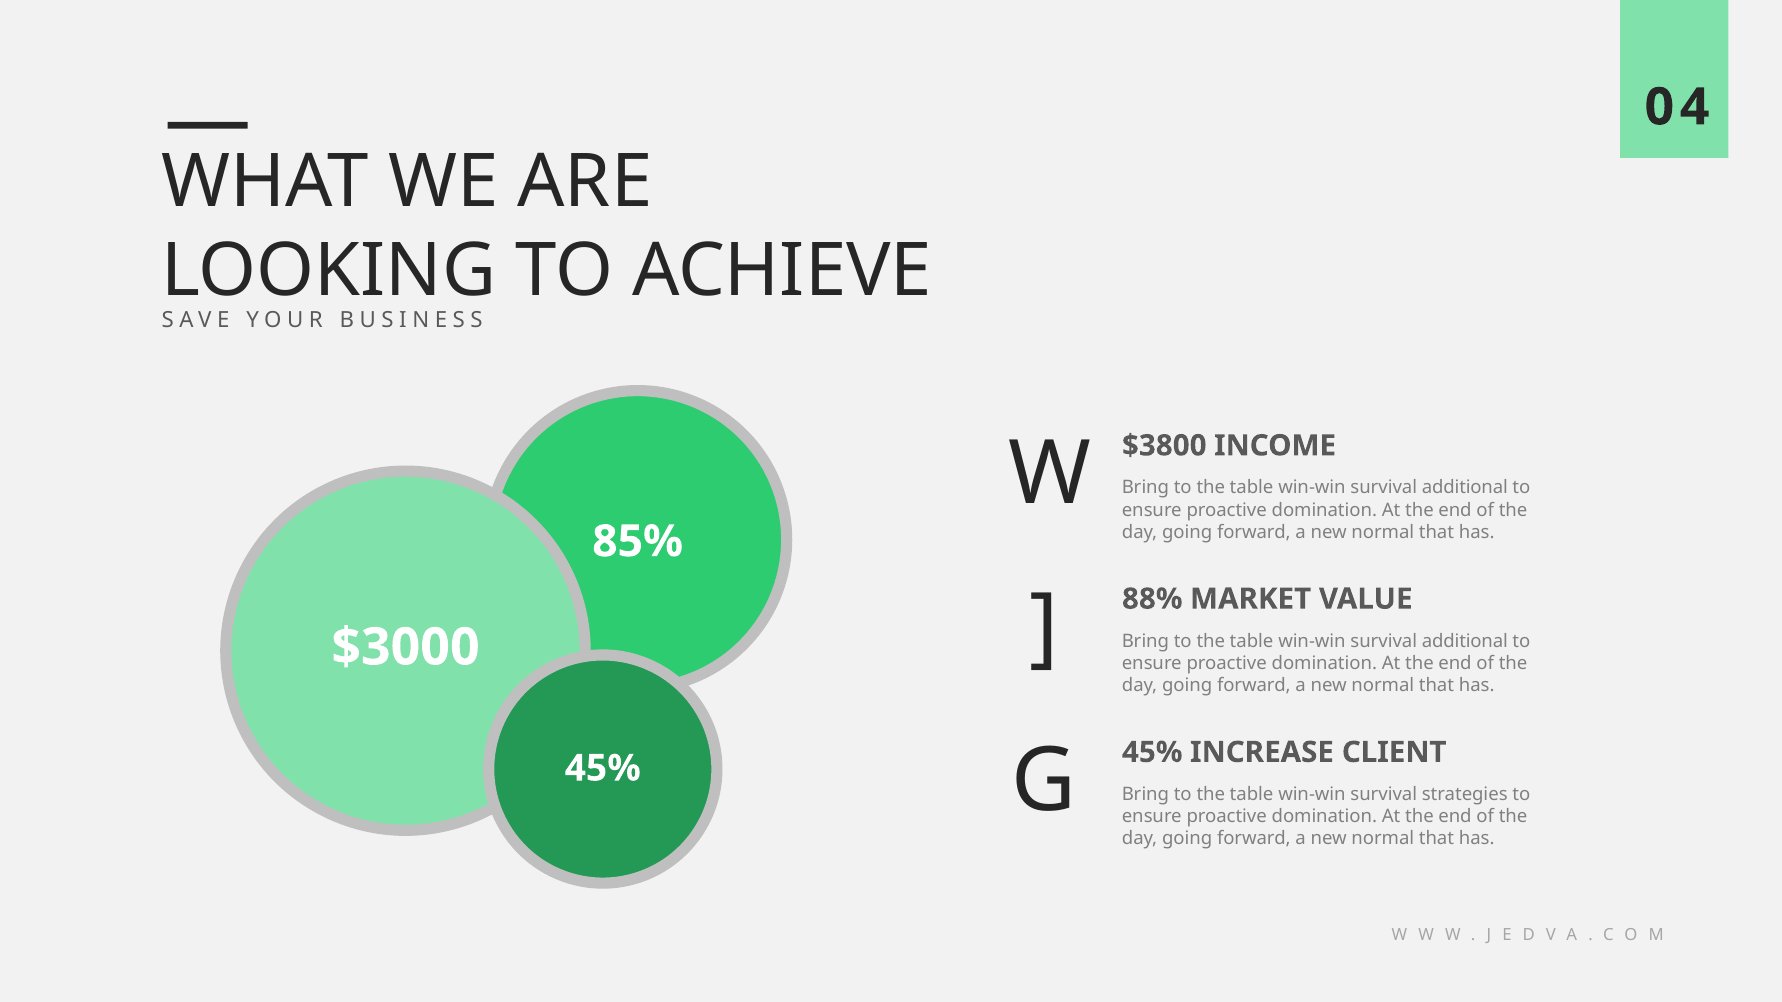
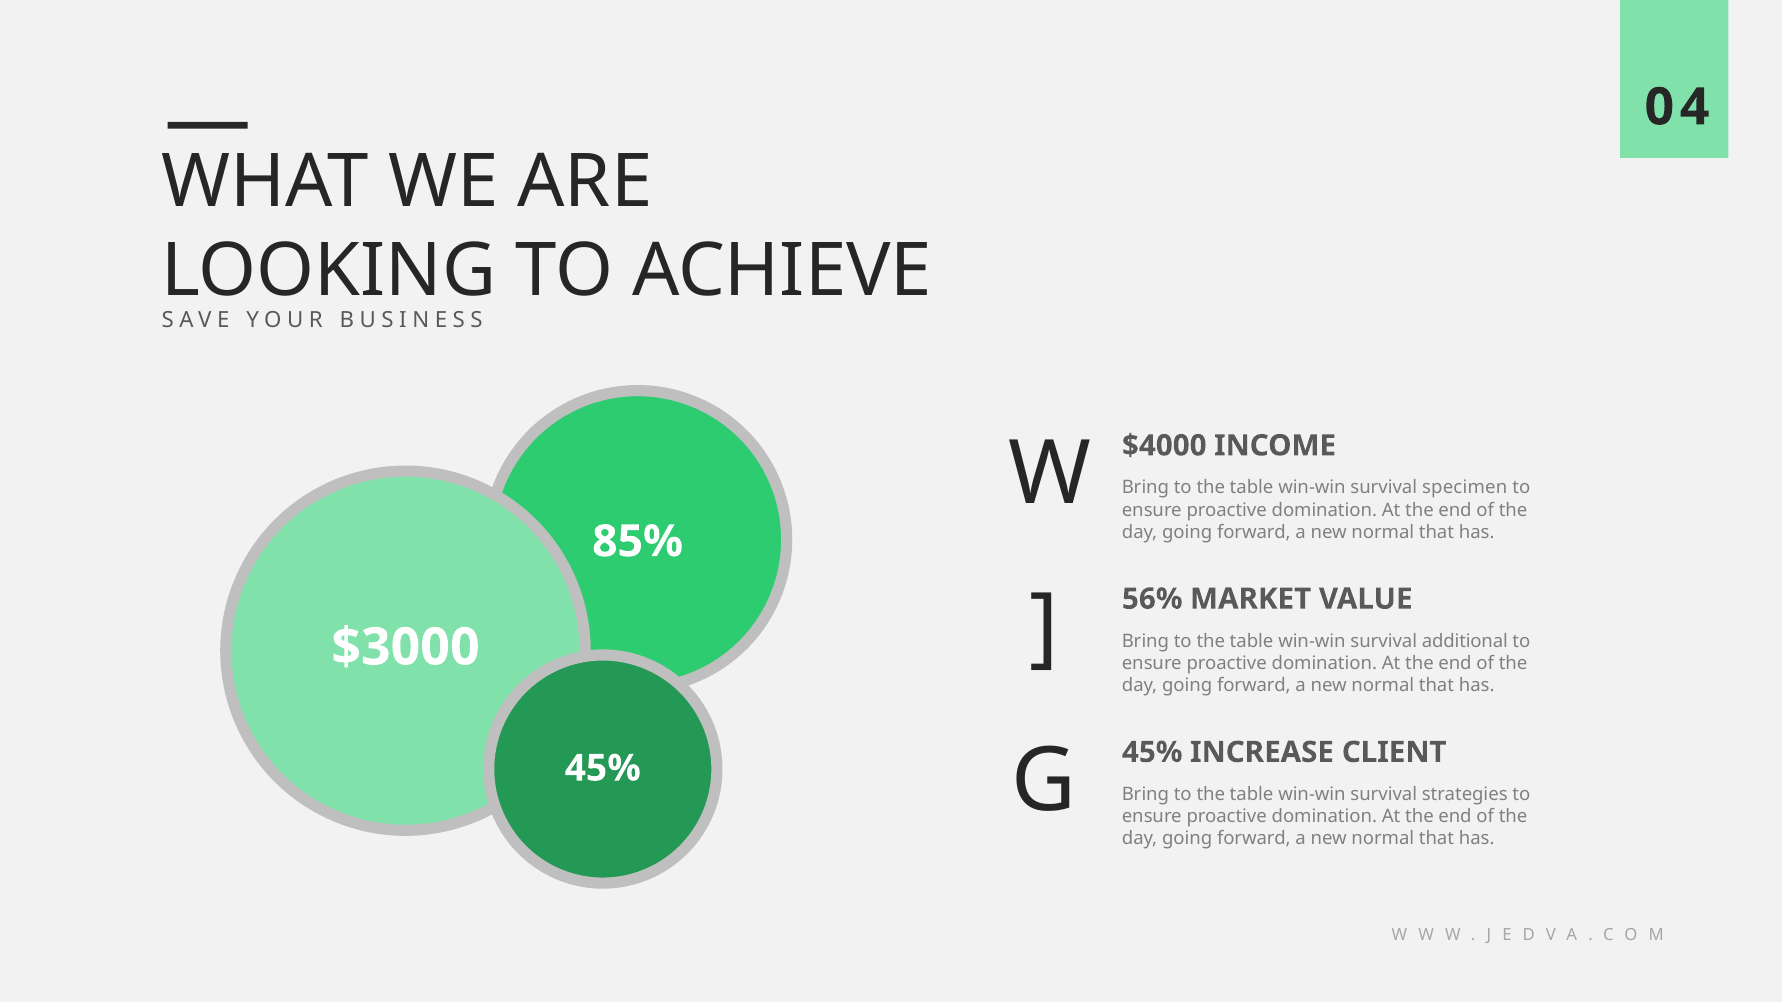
$3800: $3800 -> $4000 (1164, 446)
additional: additional -> specimen (1465, 488)
88%: 88% -> 56% (1152, 599)
